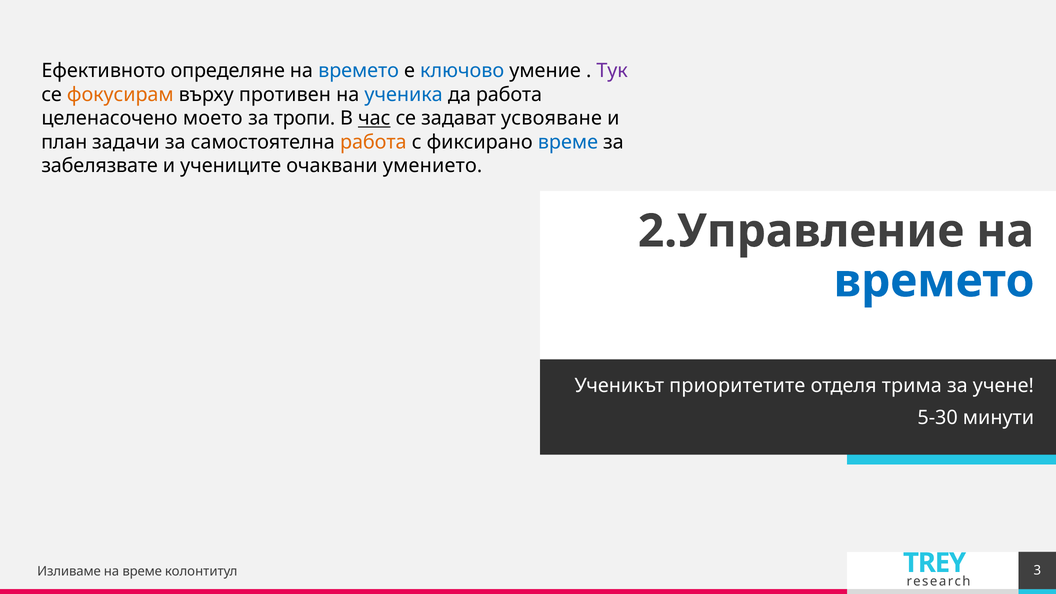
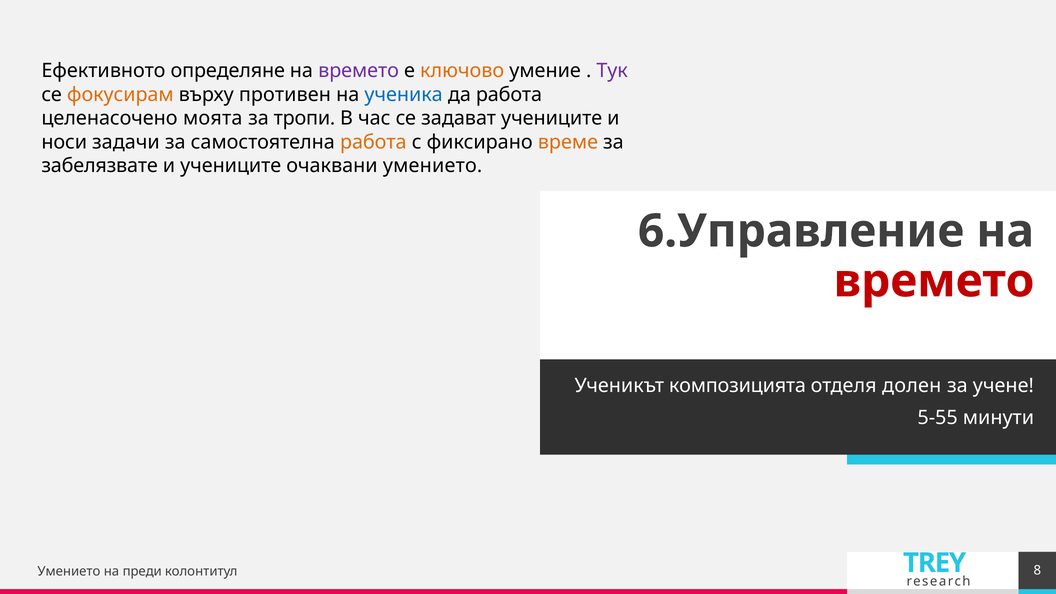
времето colour: blue -> purple (359, 71)
ключово colour: blue -> orange (462, 71)
моето: моето -> моята (213, 118)
час underline: present -> none (374, 118)
задават усвояване: усвояване -> учениците (552, 118)
план: план -> носи (64, 142)
време colour: blue -> orange (568, 142)
2.Управление: 2.Управление -> 6.Управление (801, 231)
времето colour: blue -> red (934, 281)
приоритетите: приоритетите -> композицията (737, 386)
трима: трима -> долен (912, 386)
5-30: 5-30 -> 5-55 (938, 418)
Изливаме: Изливаме -> Умението (69, 571)
на време: време -> преди (142, 571)
3: 3 -> 8 (1037, 570)
